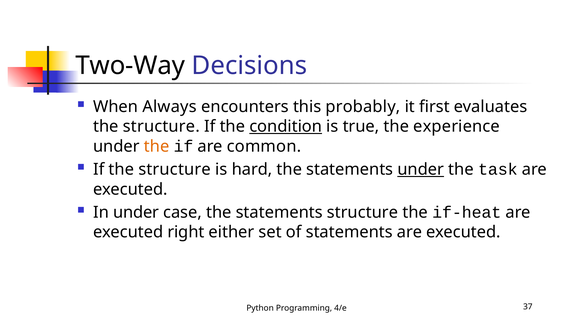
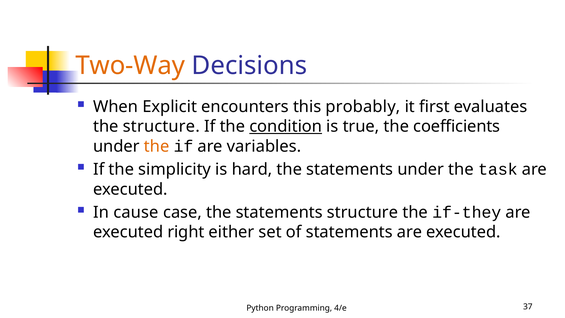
Two-Way colour: black -> orange (130, 66)
Always: Always -> Explicit (170, 107)
experience: experience -> coefficients (457, 126)
common: common -> variables (264, 146)
If the structure: structure -> simplicity (175, 169)
under underline: present -> none (421, 169)
In under: under -> cause (136, 212)
if-heat: if-heat -> if-they (467, 212)
